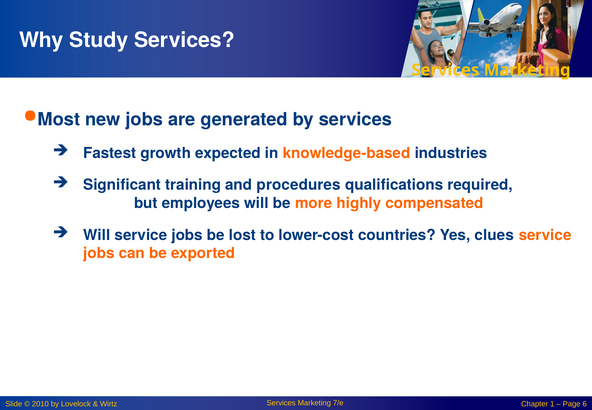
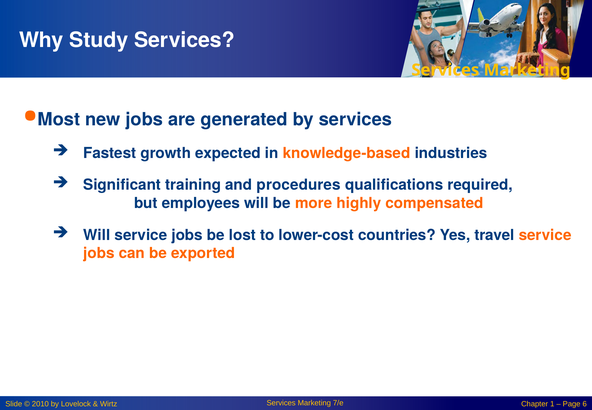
clues: clues -> travel (494, 235)
